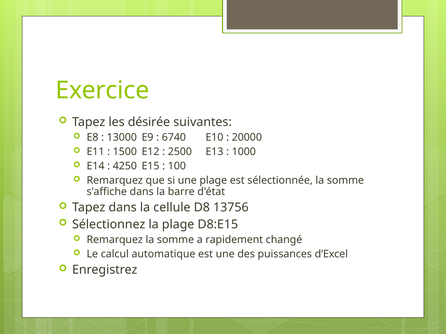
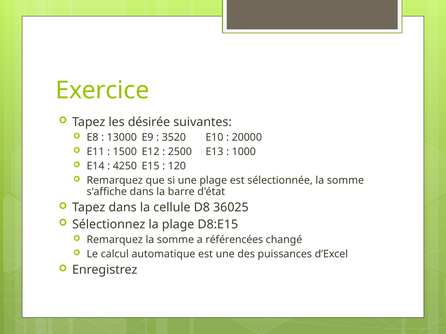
6740: 6740 -> 3520 (174, 138)
100: 100 -> 120 (177, 166)
13756: 13756 -> 36025 (231, 208)
rapidement: rapidement -> référencées (234, 240)
